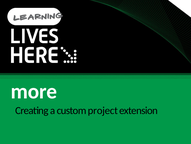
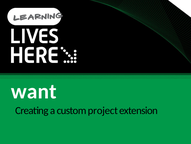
more: more -> want (34, 91)
